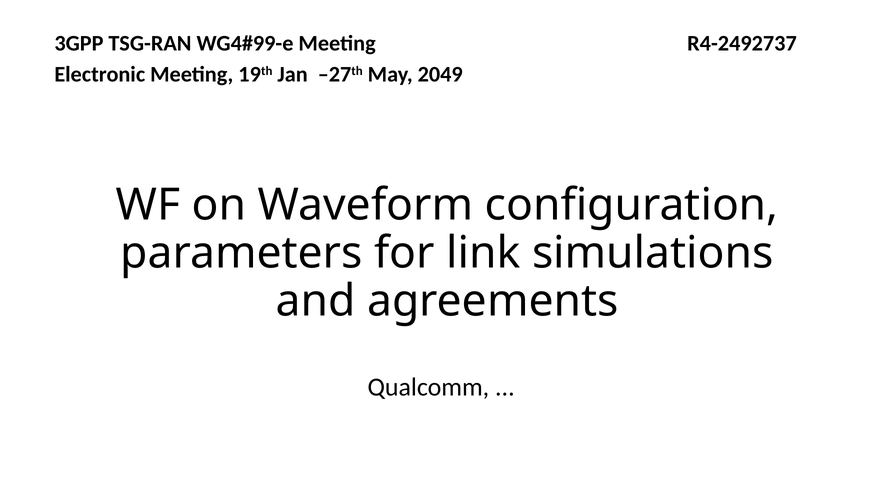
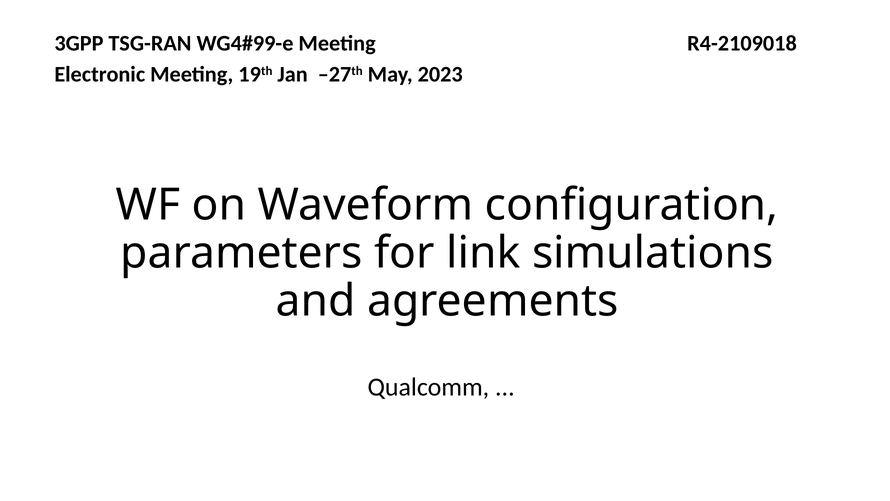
R4-2492737: R4-2492737 -> R4-2109018 (742, 43)
2049: 2049 -> 2023 (440, 74)
